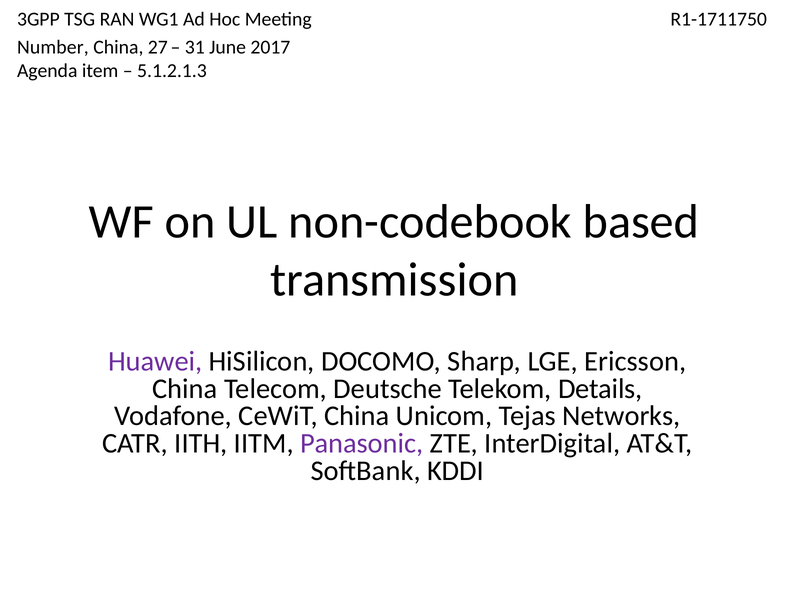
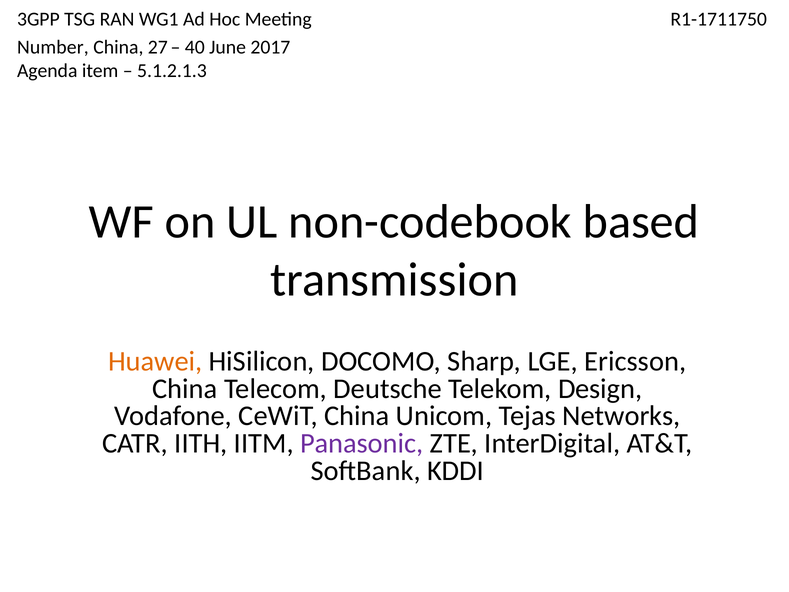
31: 31 -> 40 (195, 47)
Huawei colour: purple -> orange (155, 361)
Details: Details -> Design (600, 389)
